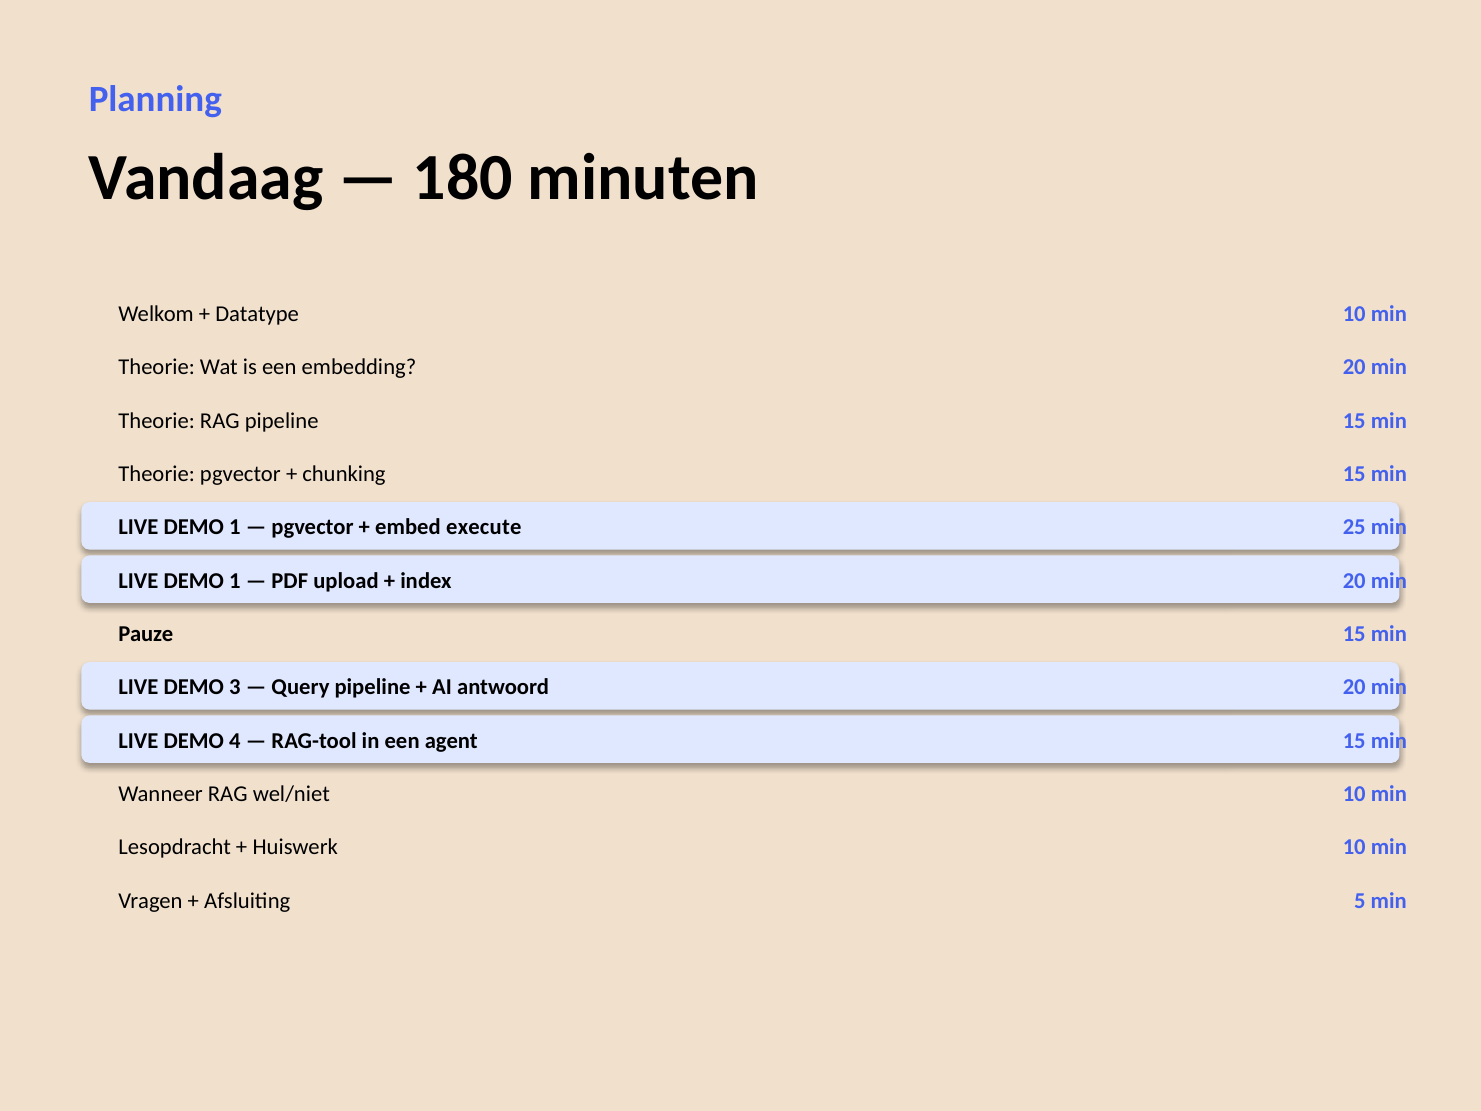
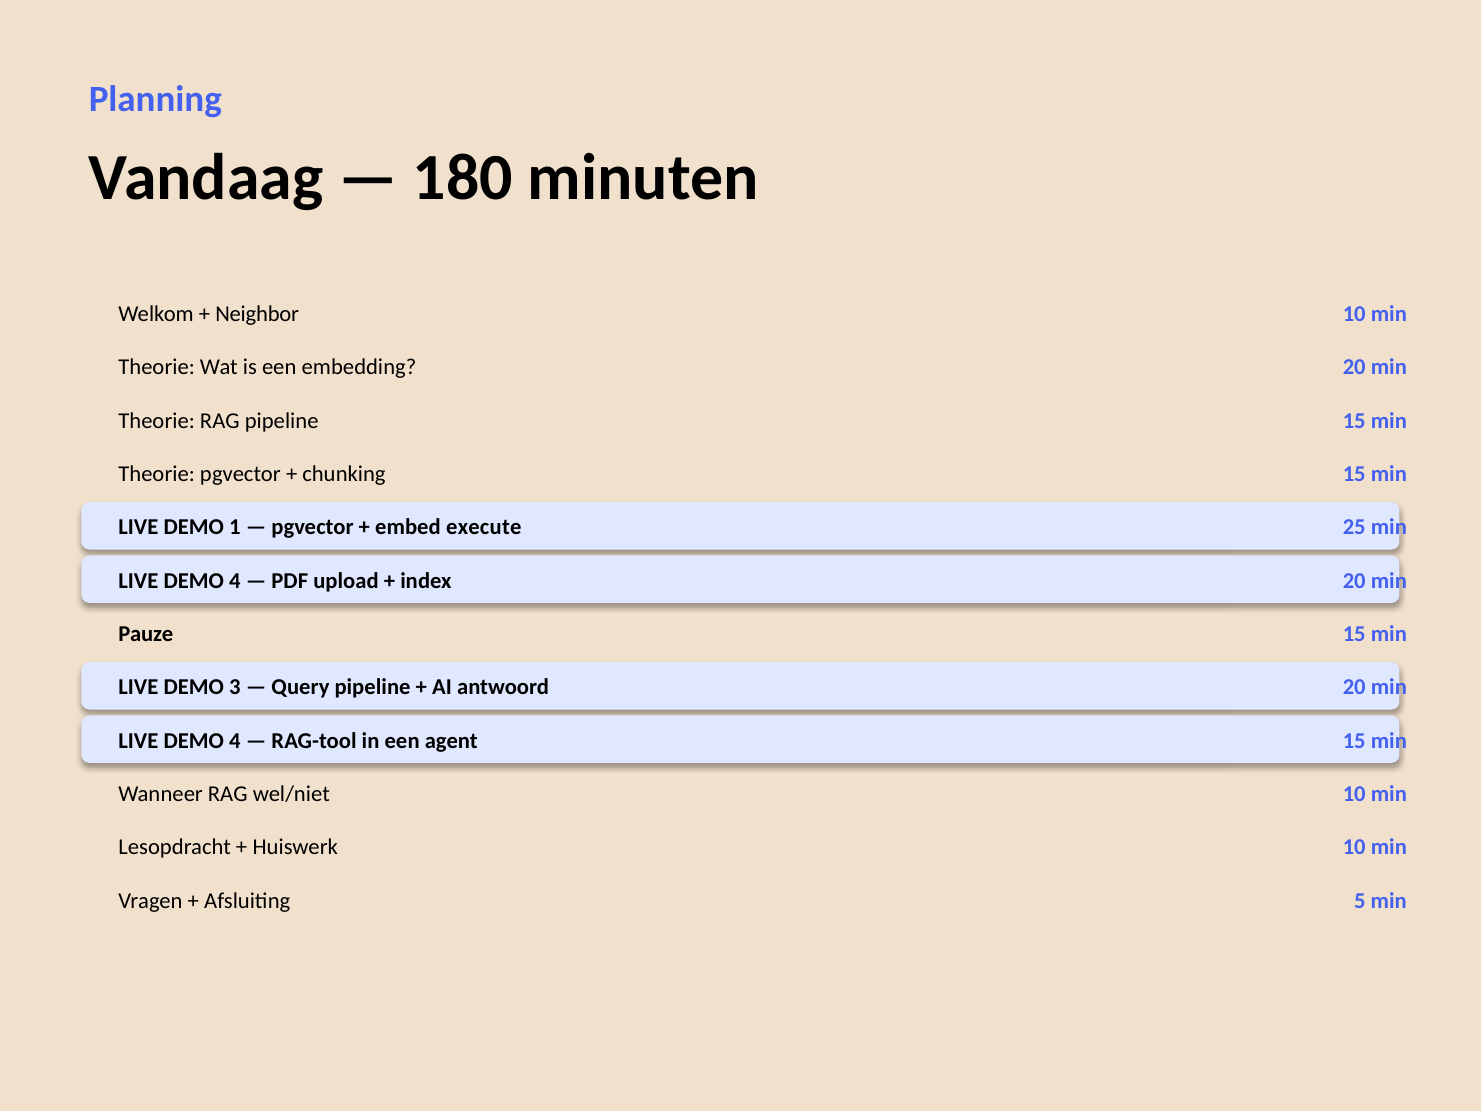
Datatype: Datatype -> Neighbor (257, 314)
1: 1 -> 4 (235, 581)
